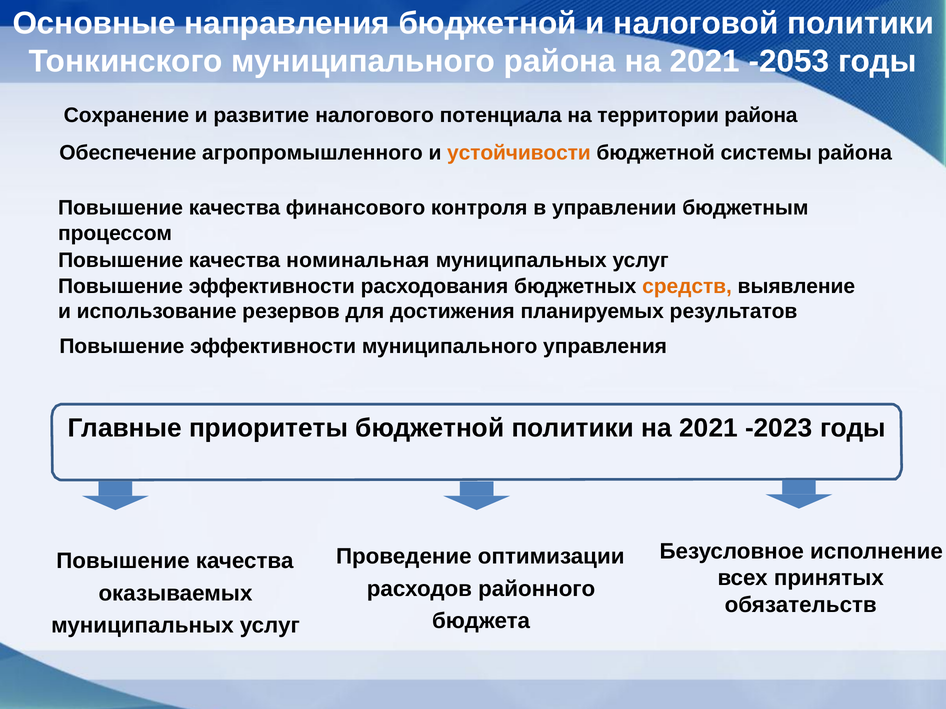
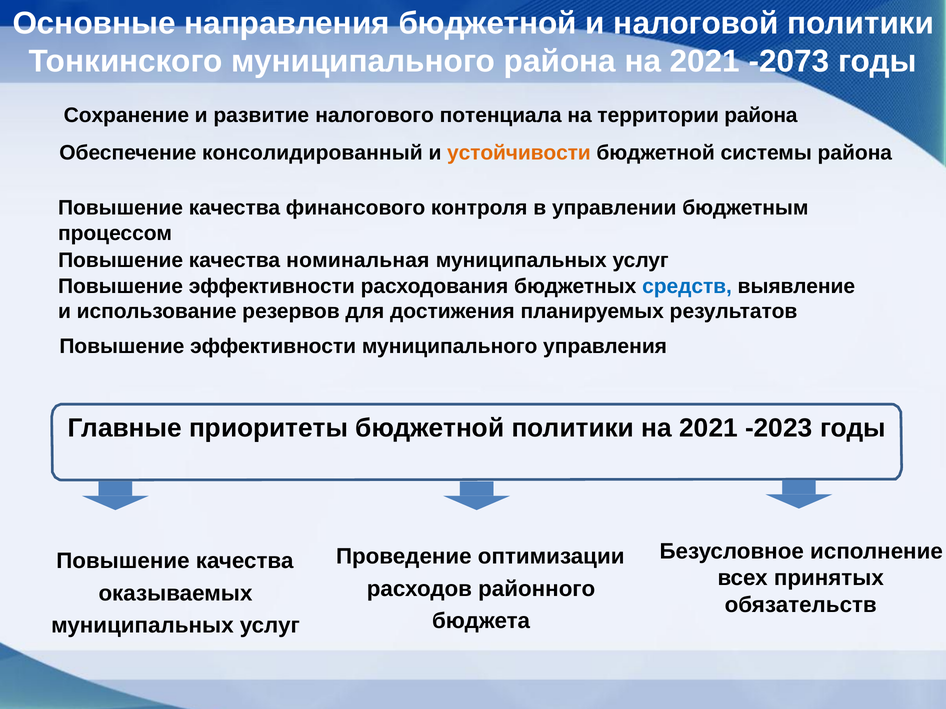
-2053: -2053 -> -2073 (789, 61)
агропромышленного: агропромышленного -> консолидированный (312, 153)
средств colour: orange -> blue (687, 286)
